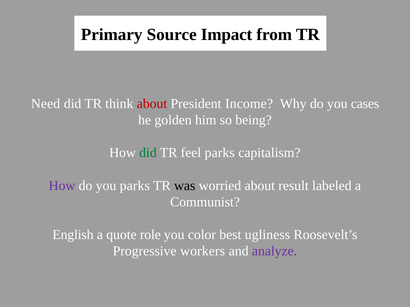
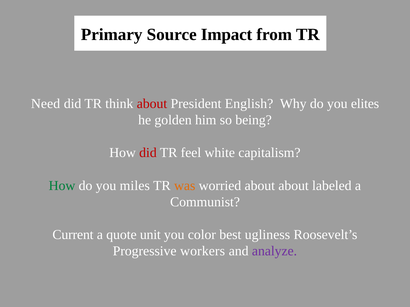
Income: Income -> English (249, 104)
cases: cases -> elites (365, 104)
did colour: green -> red (148, 153)
feel parks: parks -> white (220, 153)
How colour: purple -> green (62, 186)
you parks: parks -> miles (135, 186)
was colour: black -> orange (185, 186)
about result: result -> about (294, 186)
English: English -> Current (73, 235)
role: role -> unit (150, 235)
